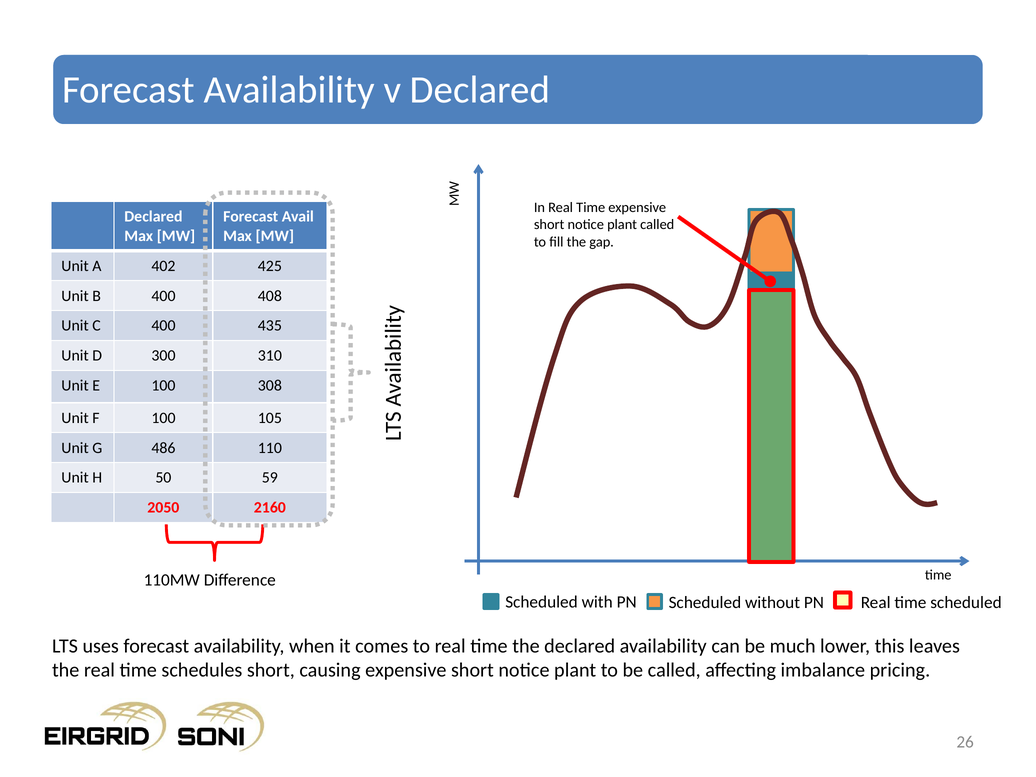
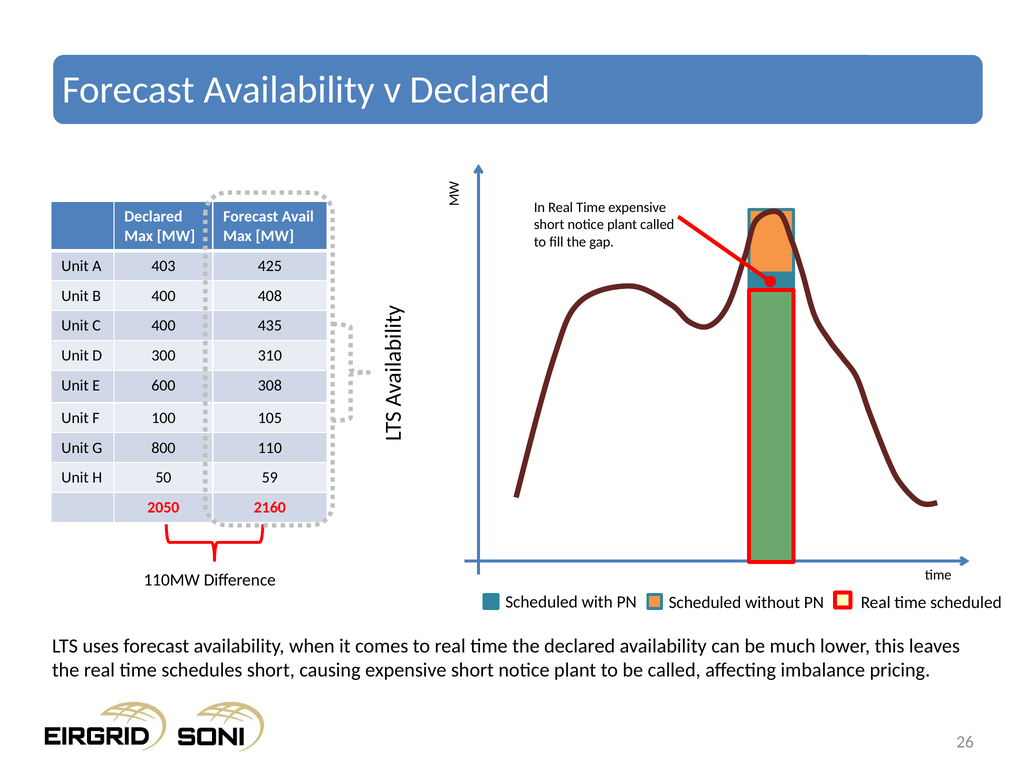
402: 402 -> 403 (163, 266)
E 100: 100 -> 600 (163, 386)
486: 486 -> 800 (163, 448)
